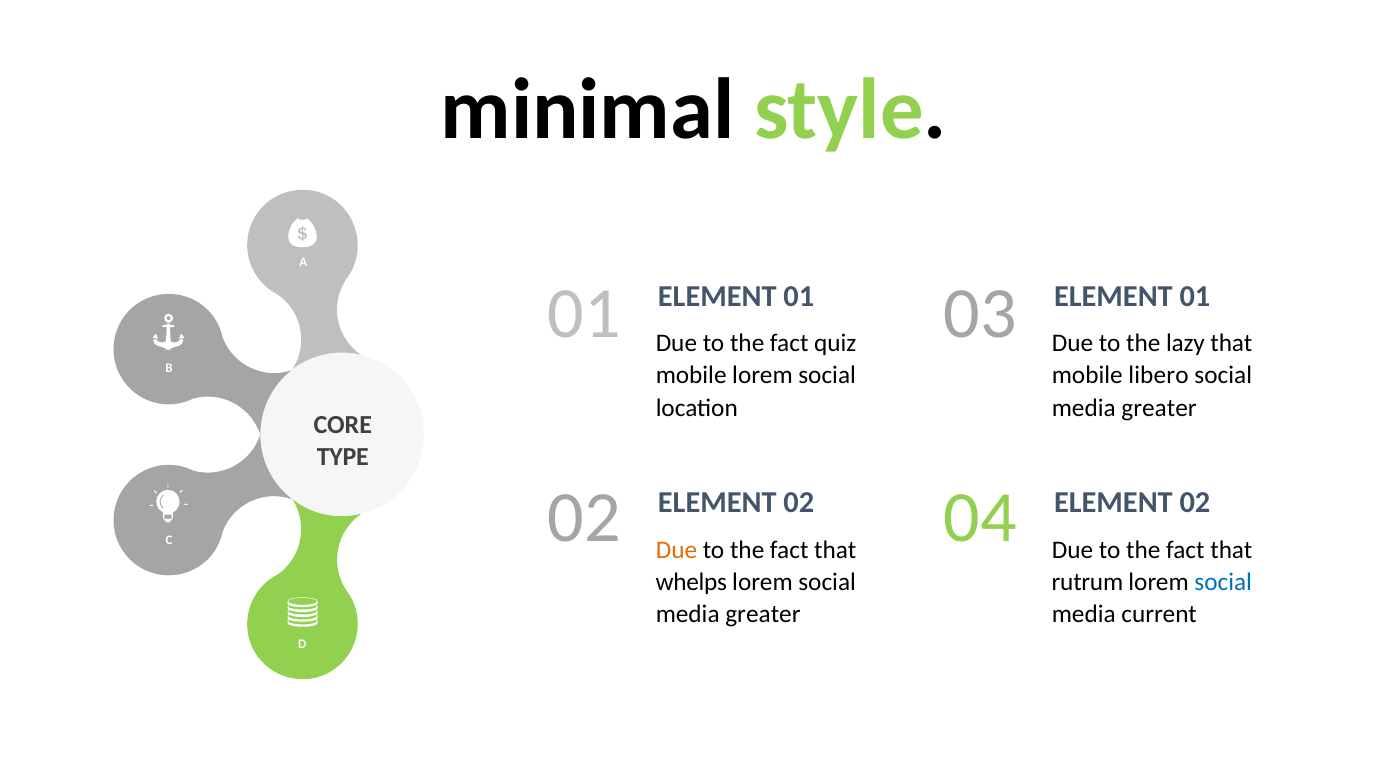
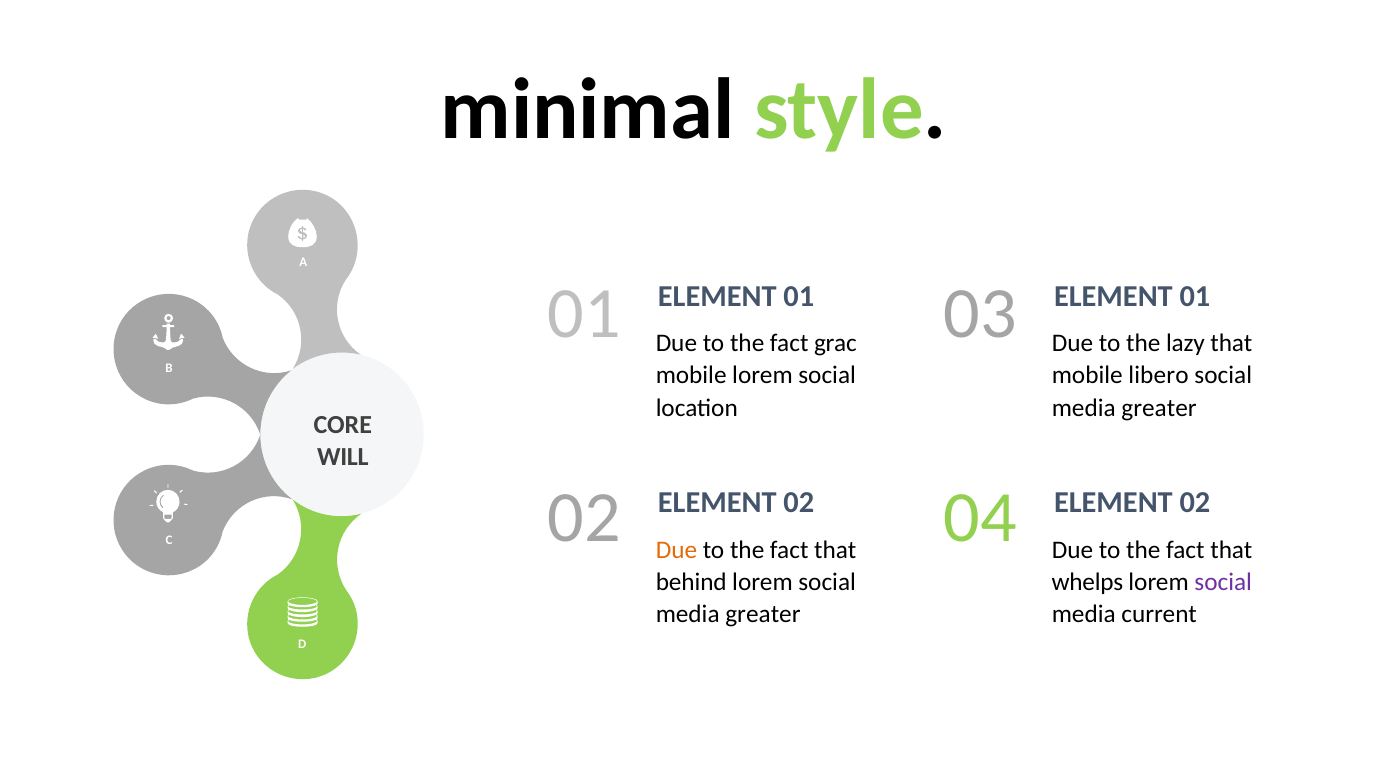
quiz: quiz -> grac (835, 344)
TYPE: TYPE -> WILL (343, 457)
whelps: whelps -> behind (691, 582)
rutrum: rutrum -> whelps (1087, 582)
social colour: blue -> purple (1223, 582)
